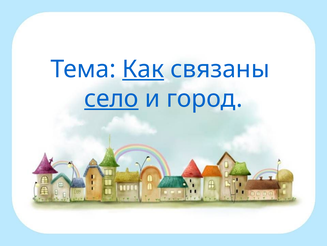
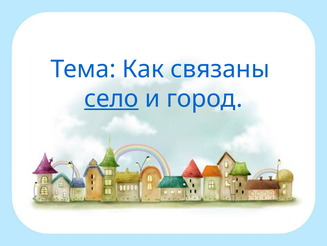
Как underline: present -> none (143, 69)
